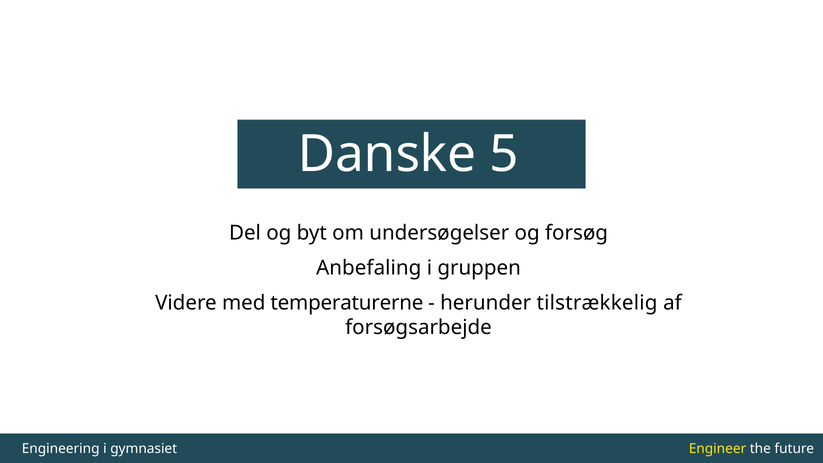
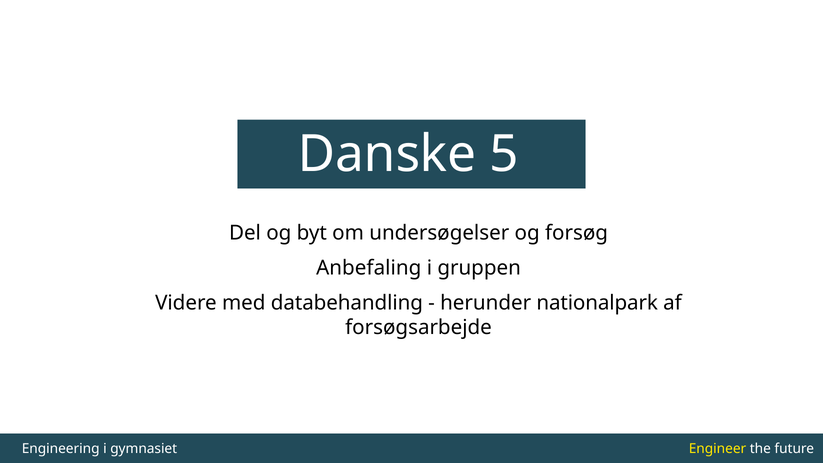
temperaturerne: temperaturerne -> databehandling (347, 303)
tilstrækkelig: tilstrækkelig -> nationalpark (597, 303)
